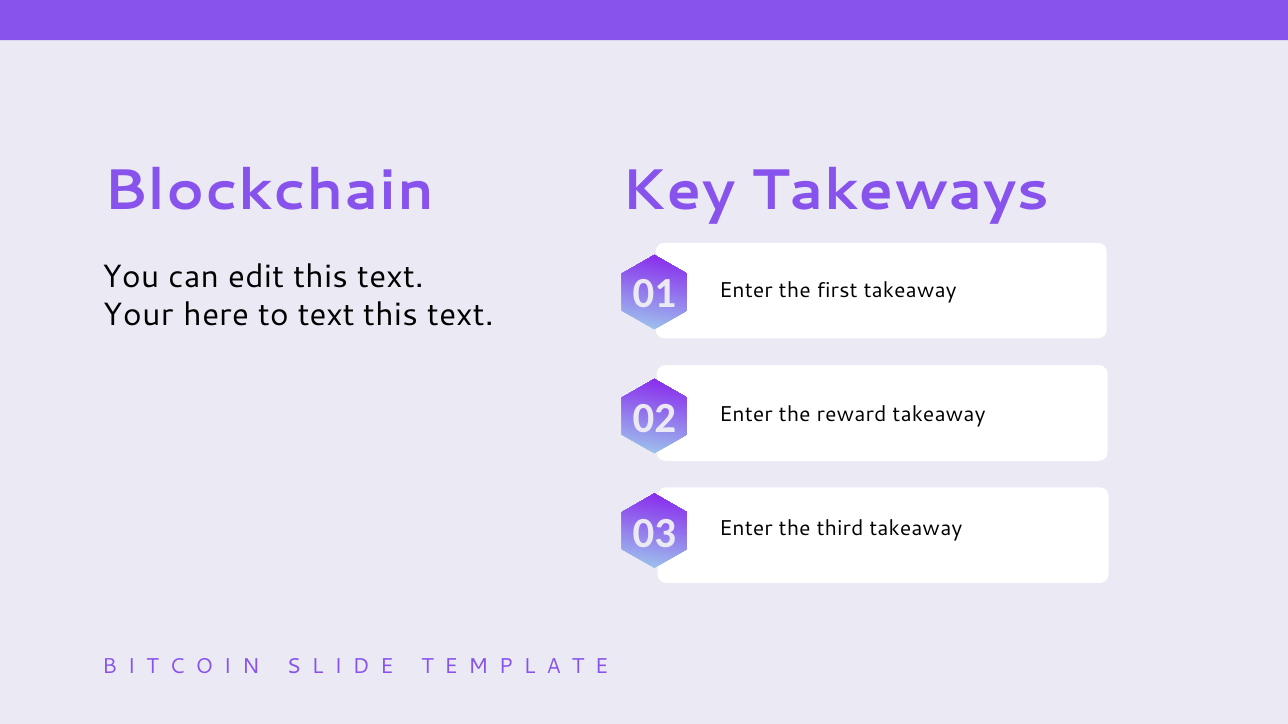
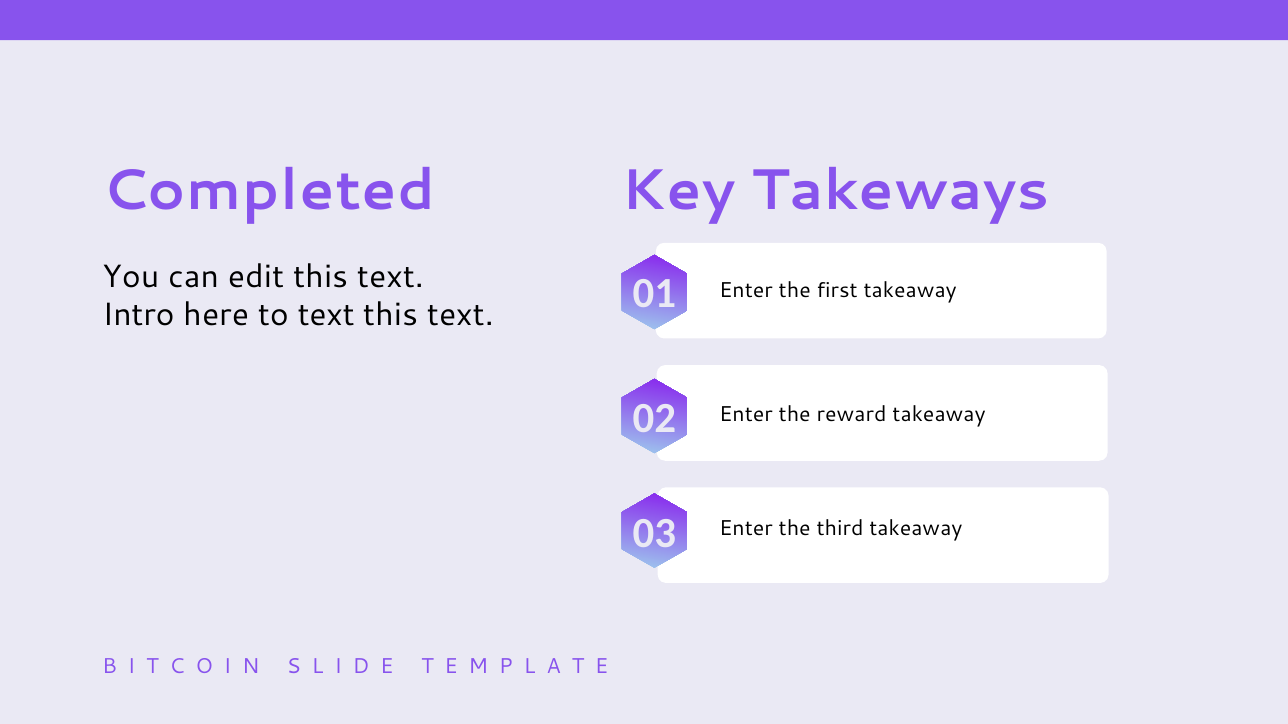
Blockchain: Blockchain -> Completed (269, 191)
Your: Your -> Intro (138, 315)
